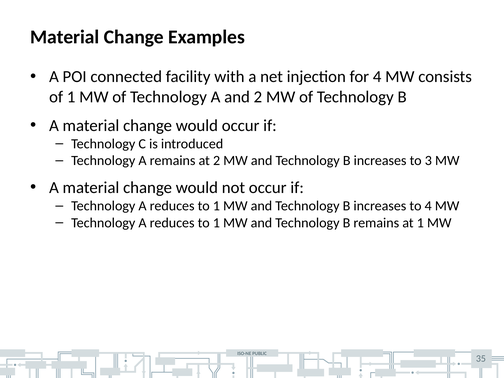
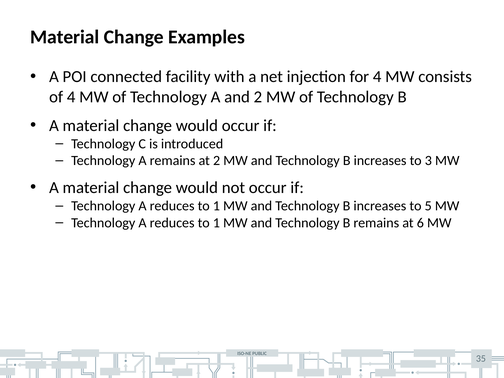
of 1: 1 -> 4 (71, 97)
to 4: 4 -> 5 (428, 206)
at 1: 1 -> 6 (420, 223)
